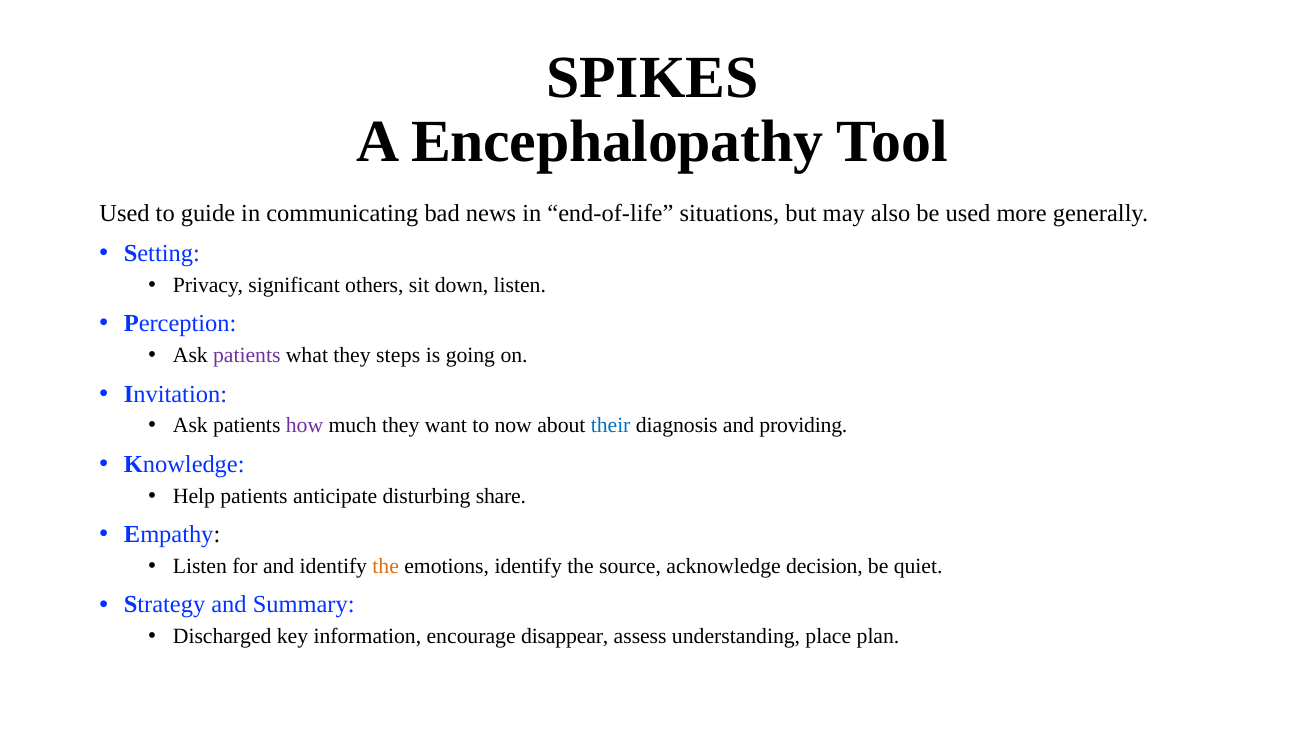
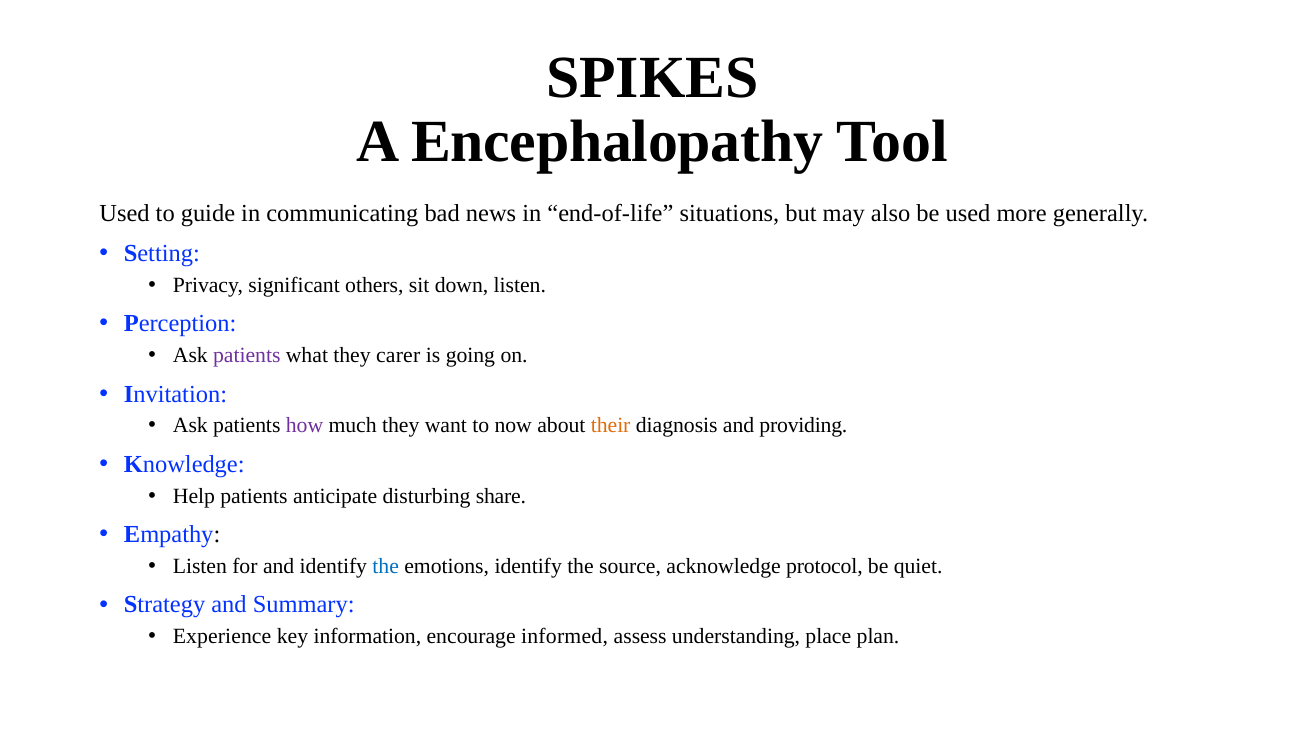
steps: steps -> carer (398, 355)
their colour: blue -> orange (611, 426)
the colour: orange -> blue (386, 566)
decision: decision -> protocol (824, 566)
Discharged: Discharged -> Experience (222, 637)
disappear: disappear -> informed (565, 637)
